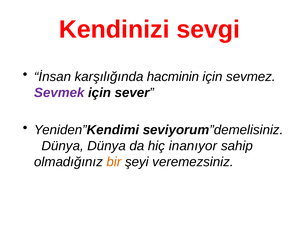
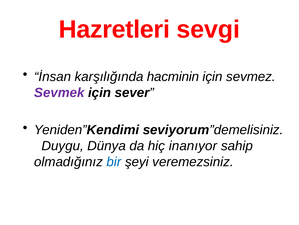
Kendinizi: Kendinizi -> Hazretleri (114, 29)
Dünya: Dünya -> Duygu (63, 146)
bir colour: orange -> blue (114, 161)
